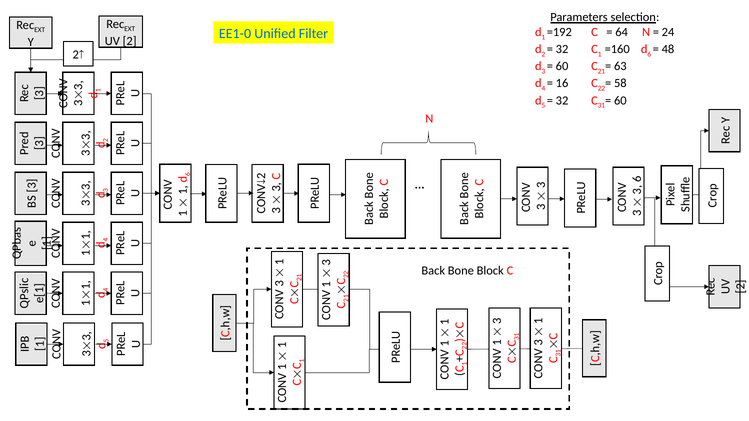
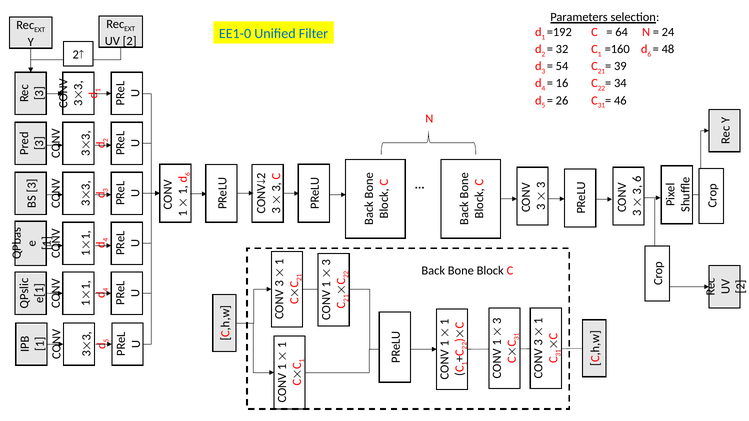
60: 60 -> 54 (562, 66)
63: 63 -> 39 (620, 66)
58: 58 -> 34 (620, 83)
32: 32 -> 26 (562, 100)
60: 60 -> 46 (620, 100)
